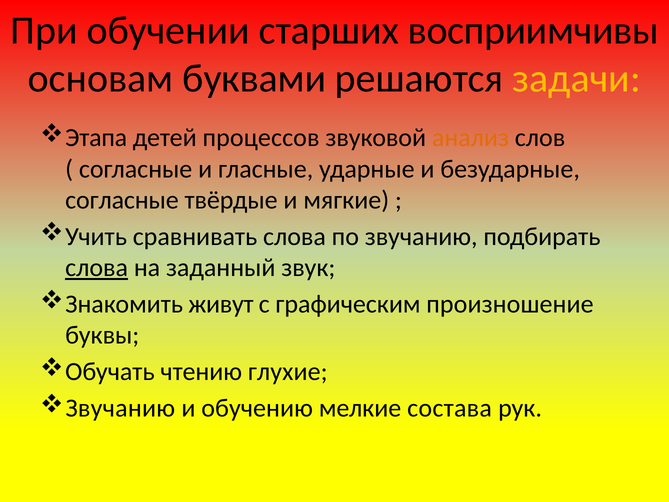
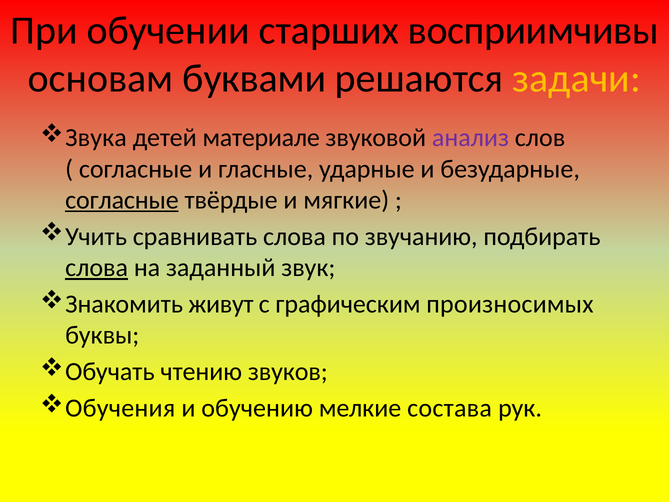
Этапа: Этапа -> Звука (96, 138)
процессов: процессов -> материале (261, 138)
анализ colour: orange -> purple (470, 138)
согласные underline: none -> present (122, 200)
произношение: произношение -> произносимых (510, 304)
глухие: глухие -> звуков (288, 372)
Звучанию: Звучанию -> Обучения (120, 408)
